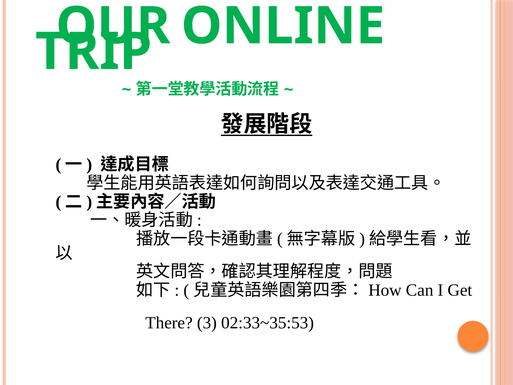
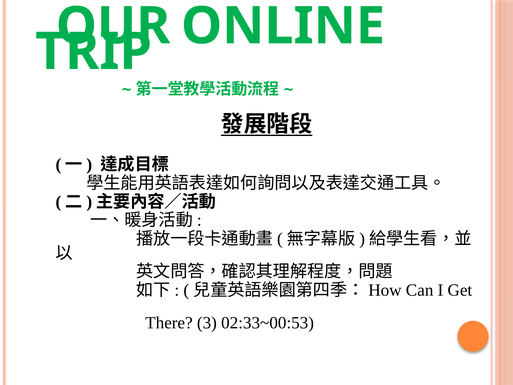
02:33~35:53: 02:33~35:53 -> 02:33~00:53 (268, 323)
